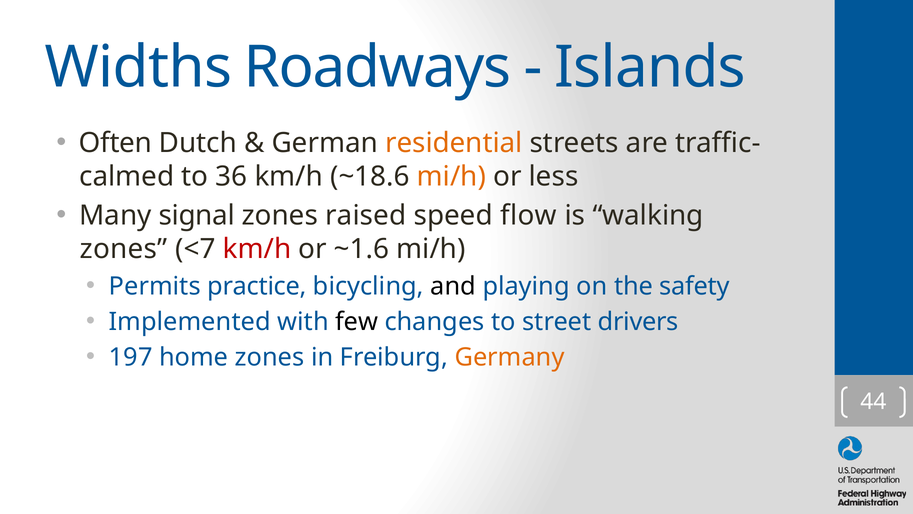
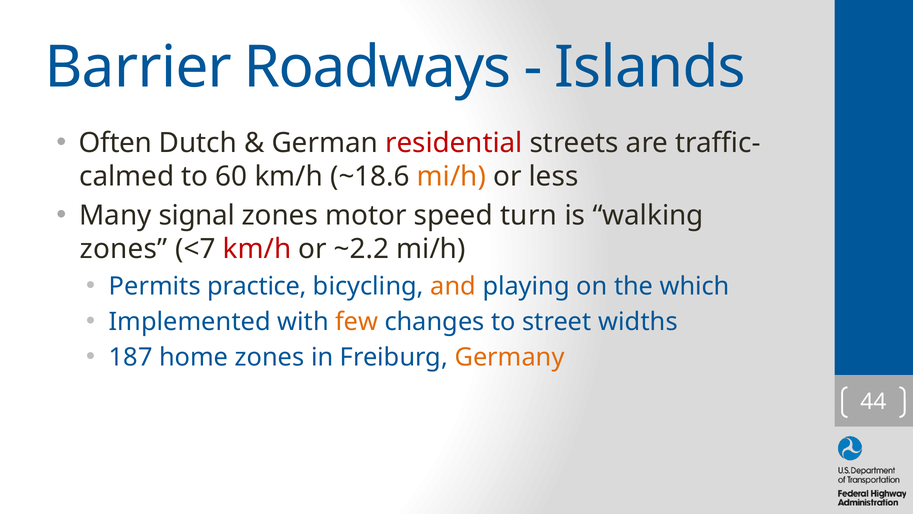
Widths: Widths -> Barrier (138, 67)
residential colour: orange -> red (454, 143)
36: 36 -> 60 (231, 177)
raised: raised -> motor (366, 216)
flow: flow -> turn (529, 216)
~1.6: ~1.6 -> ~2.2 (362, 249)
and colour: black -> orange (453, 286)
safety: safety -> which (695, 286)
few colour: black -> orange (357, 321)
drivers: drivers -> widths (638, 321)
197: 197 -> 187 (131, 357)
